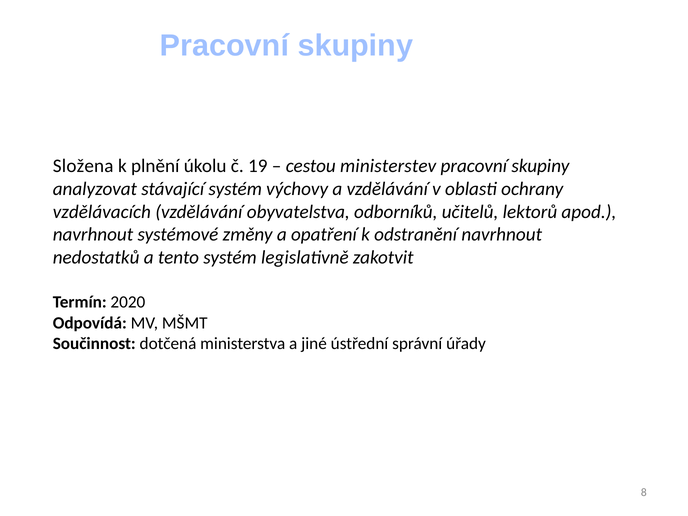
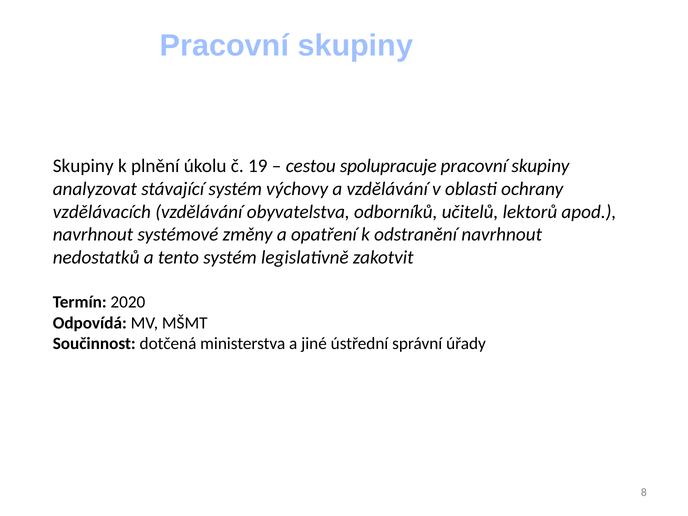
Složena: Složena -> Skupiny (83, 166)
ministerstev: ministerstev -> spolupracuje (388, 166)
